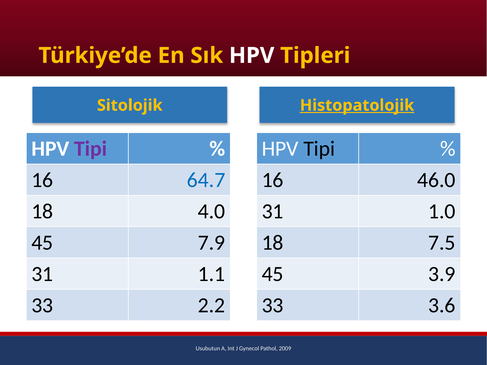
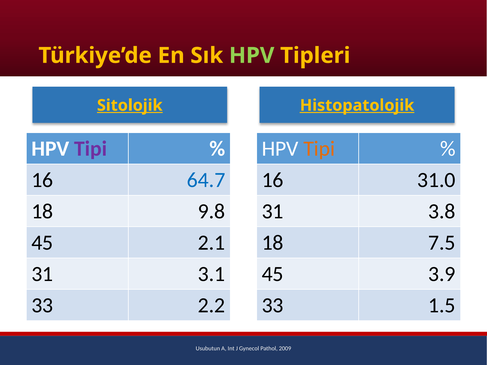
HPV colour: white -> light green (252, 56)
Sitolojik underline: none -> present (130, 105)
Tipi colour: black -> orange (319, 149)
46.0: 46.0 -> 31.0 (436, 180)
4.0: 4.0 -> 9.8 (212, 211)
1.0: 1.0 -> 3.8 (442, 211)
7.9: 7.9 -> 2.1 (212, 243)
1.1: 1.1 -> 3.1 (212, 274)
3.6: 3.6 -> 1.5 (442, 305)
